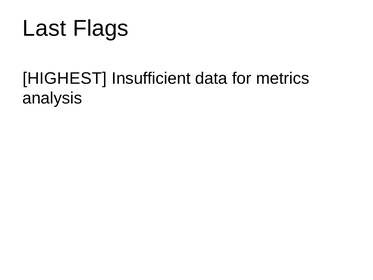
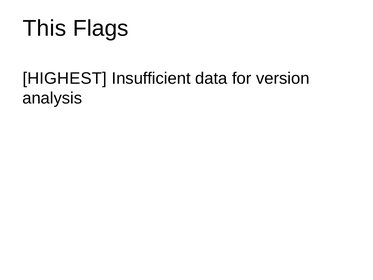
Last: Last -> This (44, 28)
metrics: metrics -> version (283, 78)
